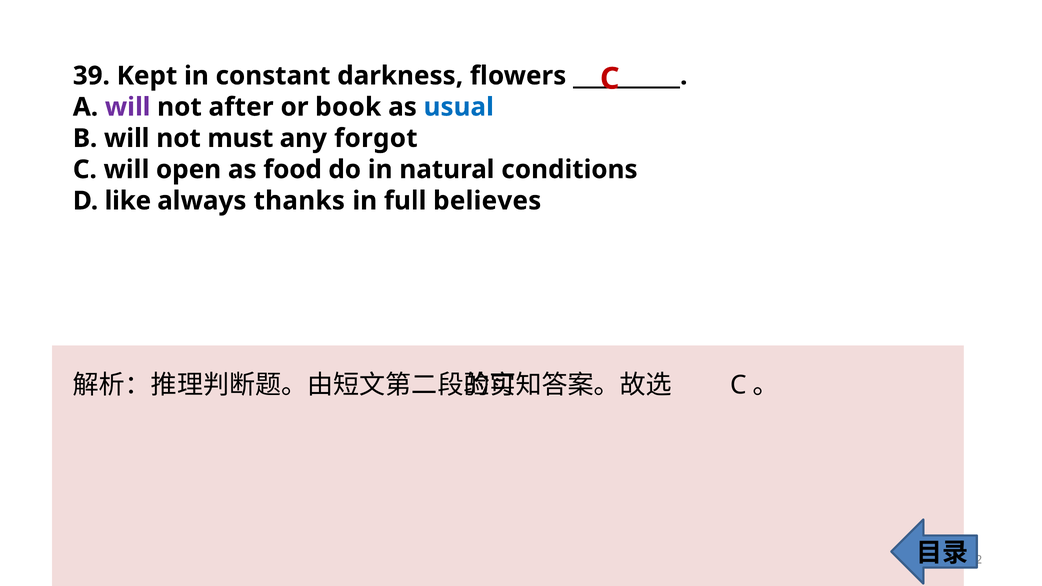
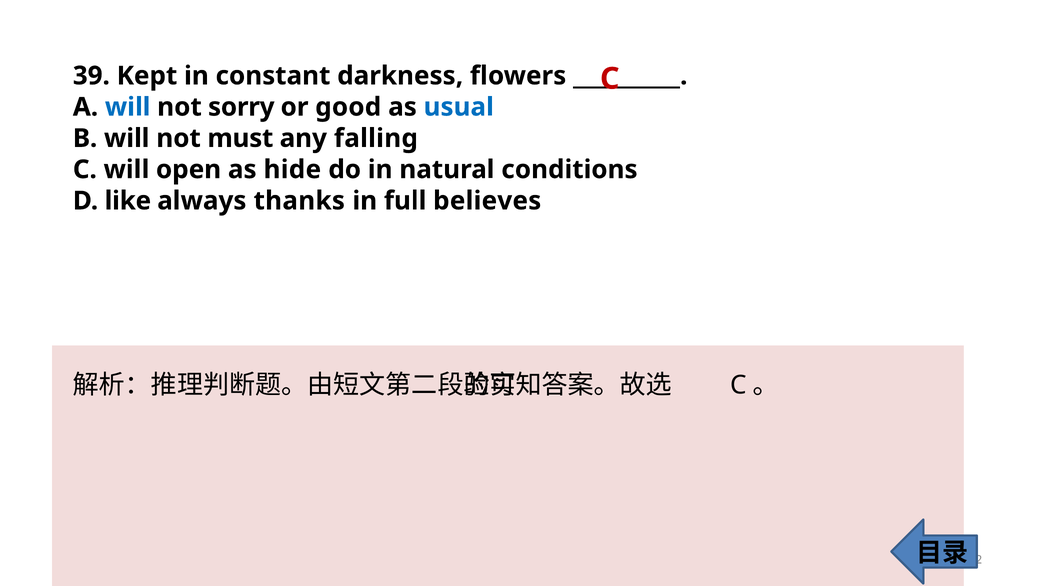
will colour: purple -> blue (128, 107)
after: after -> sorry (241, 107)
book: book -> good (348, 107)
forgot: forgot -> falling (376, 138)
food: food -> hide (292, 170)
